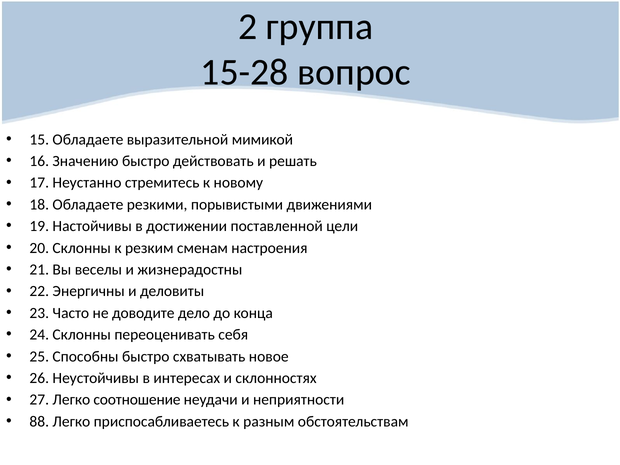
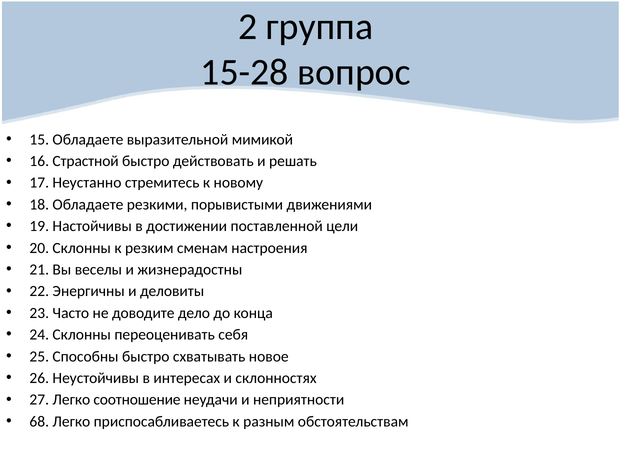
Значению: Значению -> Страстной (86, 161)
88: 88 -> 68 (39, 422)
